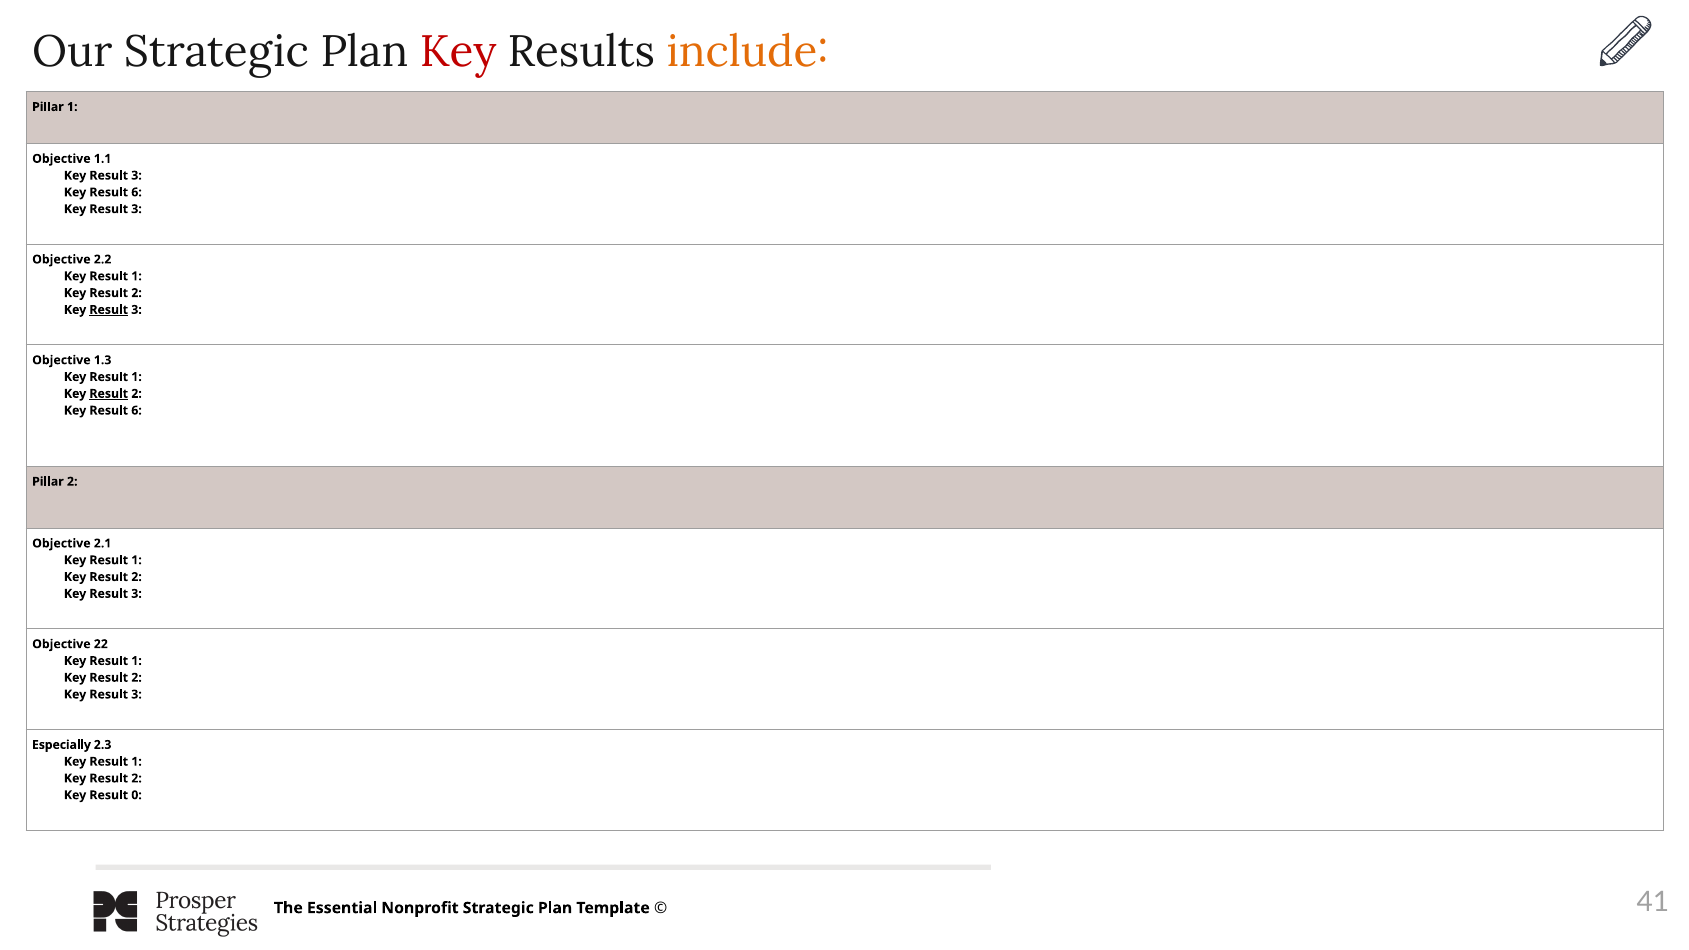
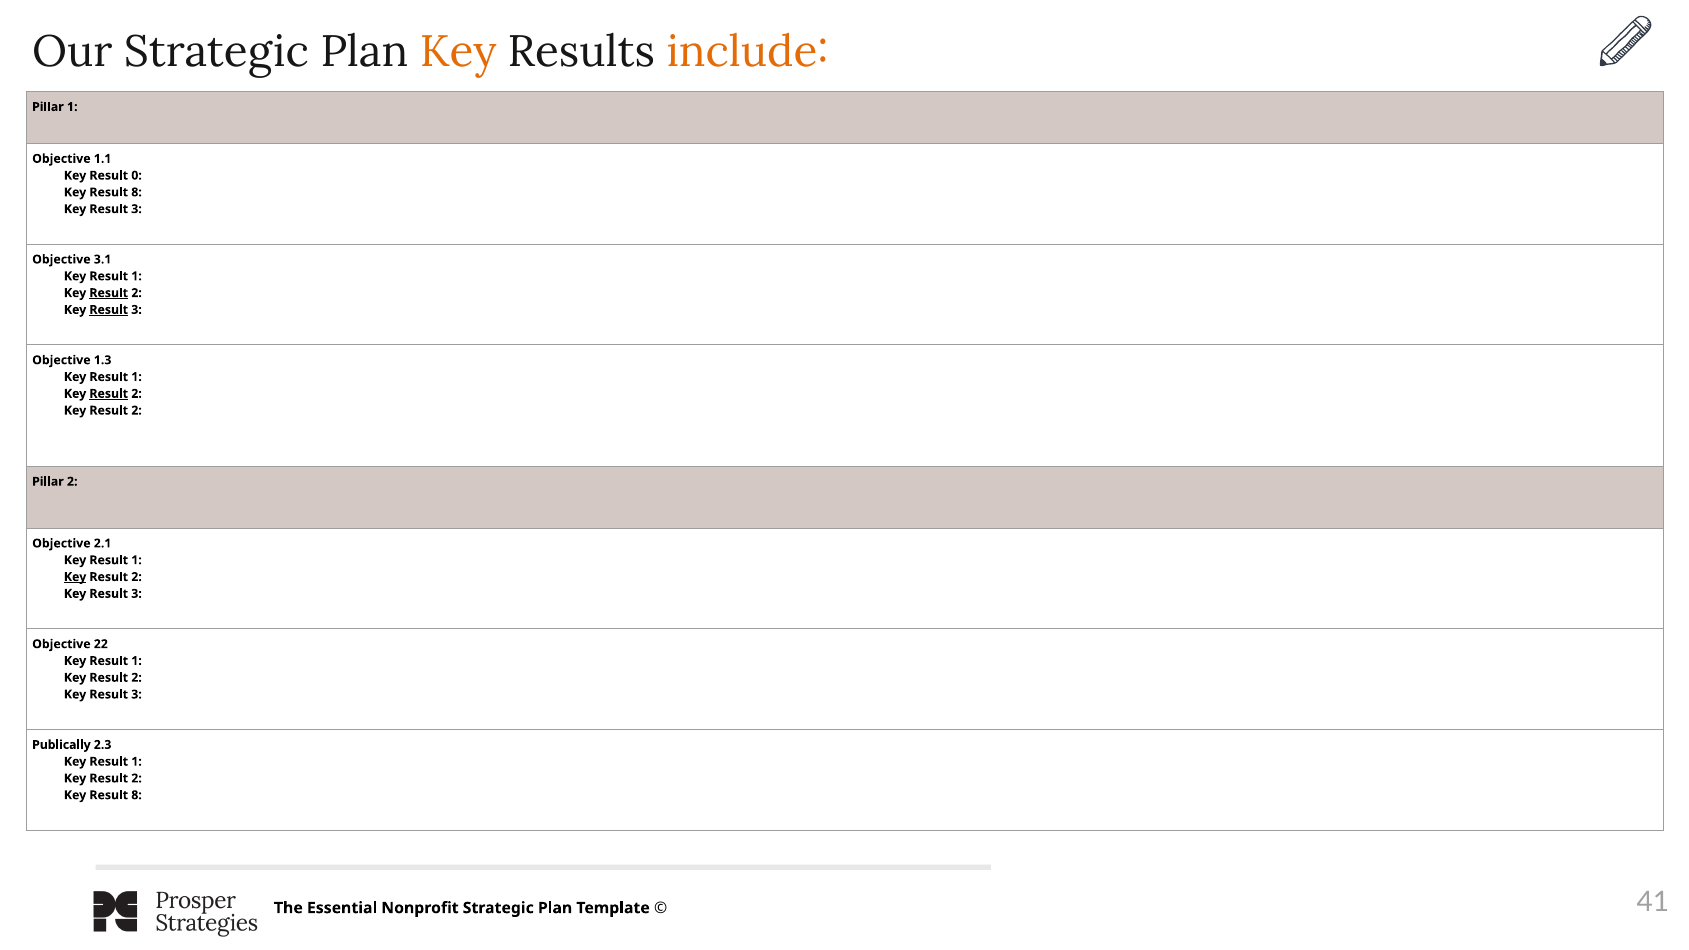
Key colour: red -> orange (458, 52)
3: 3 -> 0 (137, 176)
6: 6 -> 8 (137, 192)
2.2: 2.2 -> 3.1 (103, 260)
Result underline: none -> present (109, 293)
6: 6 -> 2 (137, 411)
Key underline: none -> present (75, 577)
Especially: Especially -> Publically (61, 745)
0: 0 -> 8 (137, 795)
